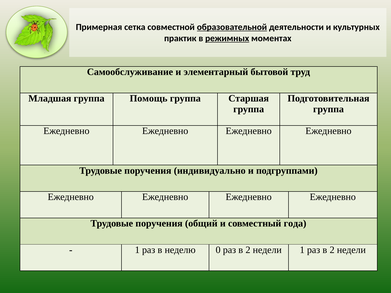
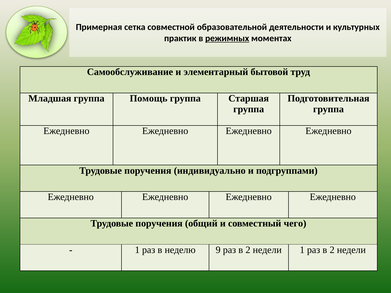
образовательной underline: present -> none (232, 27)
года: года -> чего (295, 224)
0: 0 -> 9 (218, 250)
